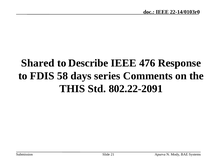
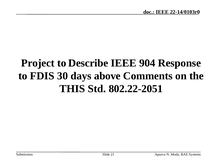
Shared: Shared -> Project (38, 63)
476: 476 -> 904 (147, 63)
58: 58 -> 30 (63, 76)
series: series -> above (107, 76)
802.22-2091: 802.22-2091 -> 802.22-2051 (136, 89)
